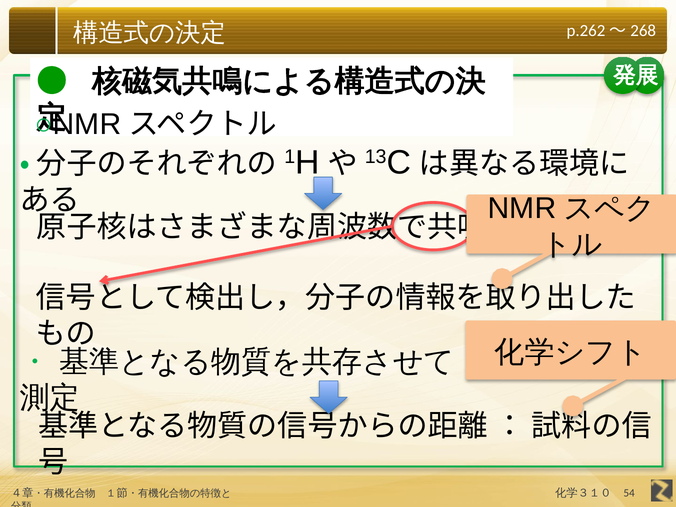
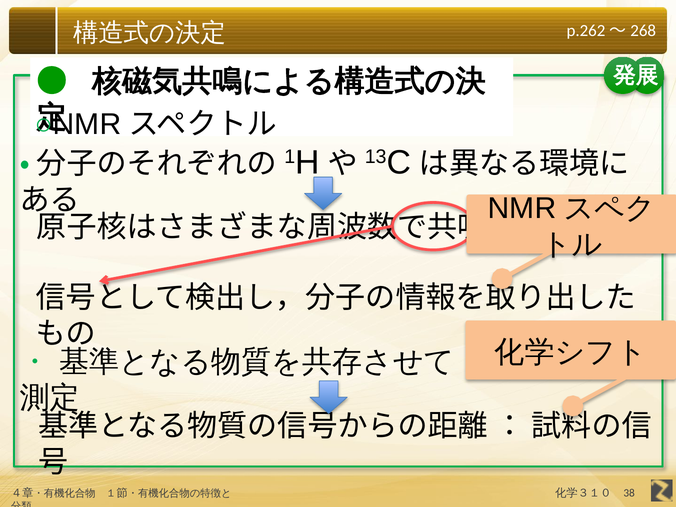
54: 54 -> 38 (629, 493)
